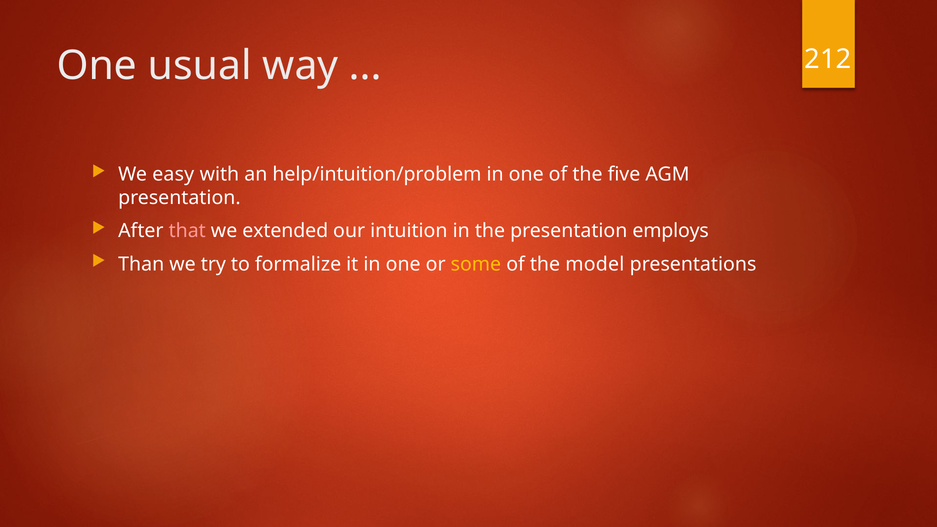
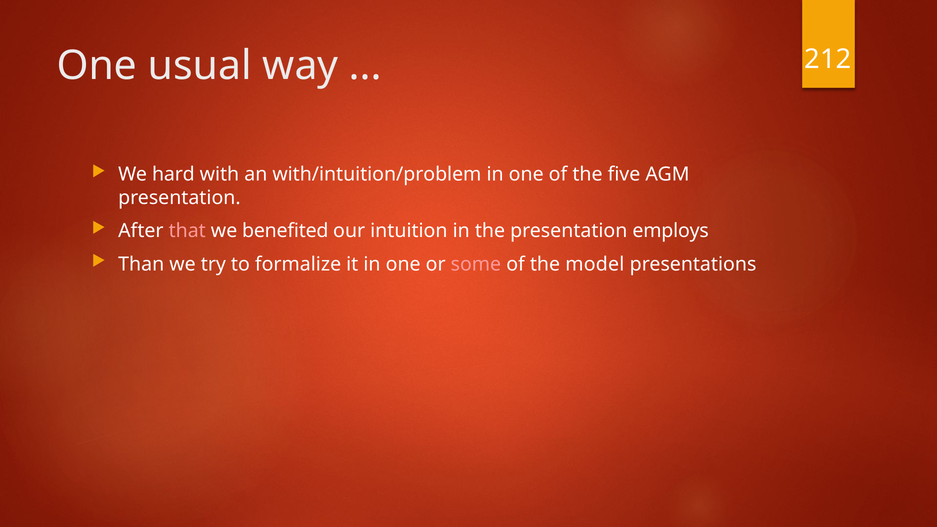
easy: easy -> hard (173, 174)
help/intuition/problem: help/intuition/problem -> with/intuition/problem (377, 174)
extended: extended -> benefited (285, 231)
some colour: yellow -> pink (476, 264)
